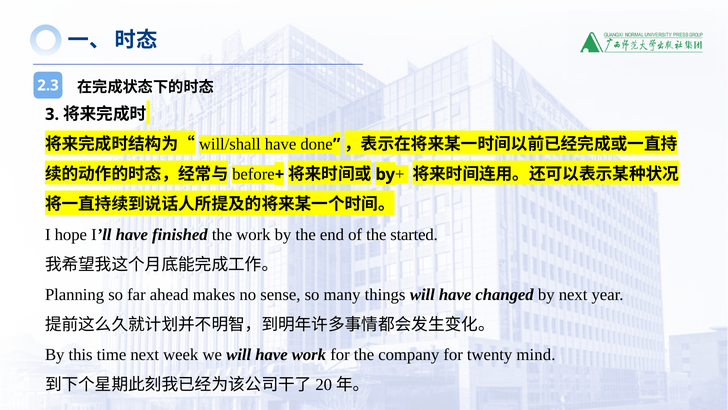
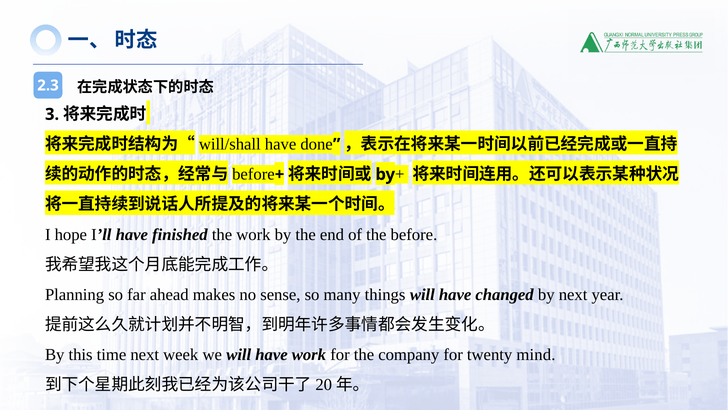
started: started -> before (414, 234)
